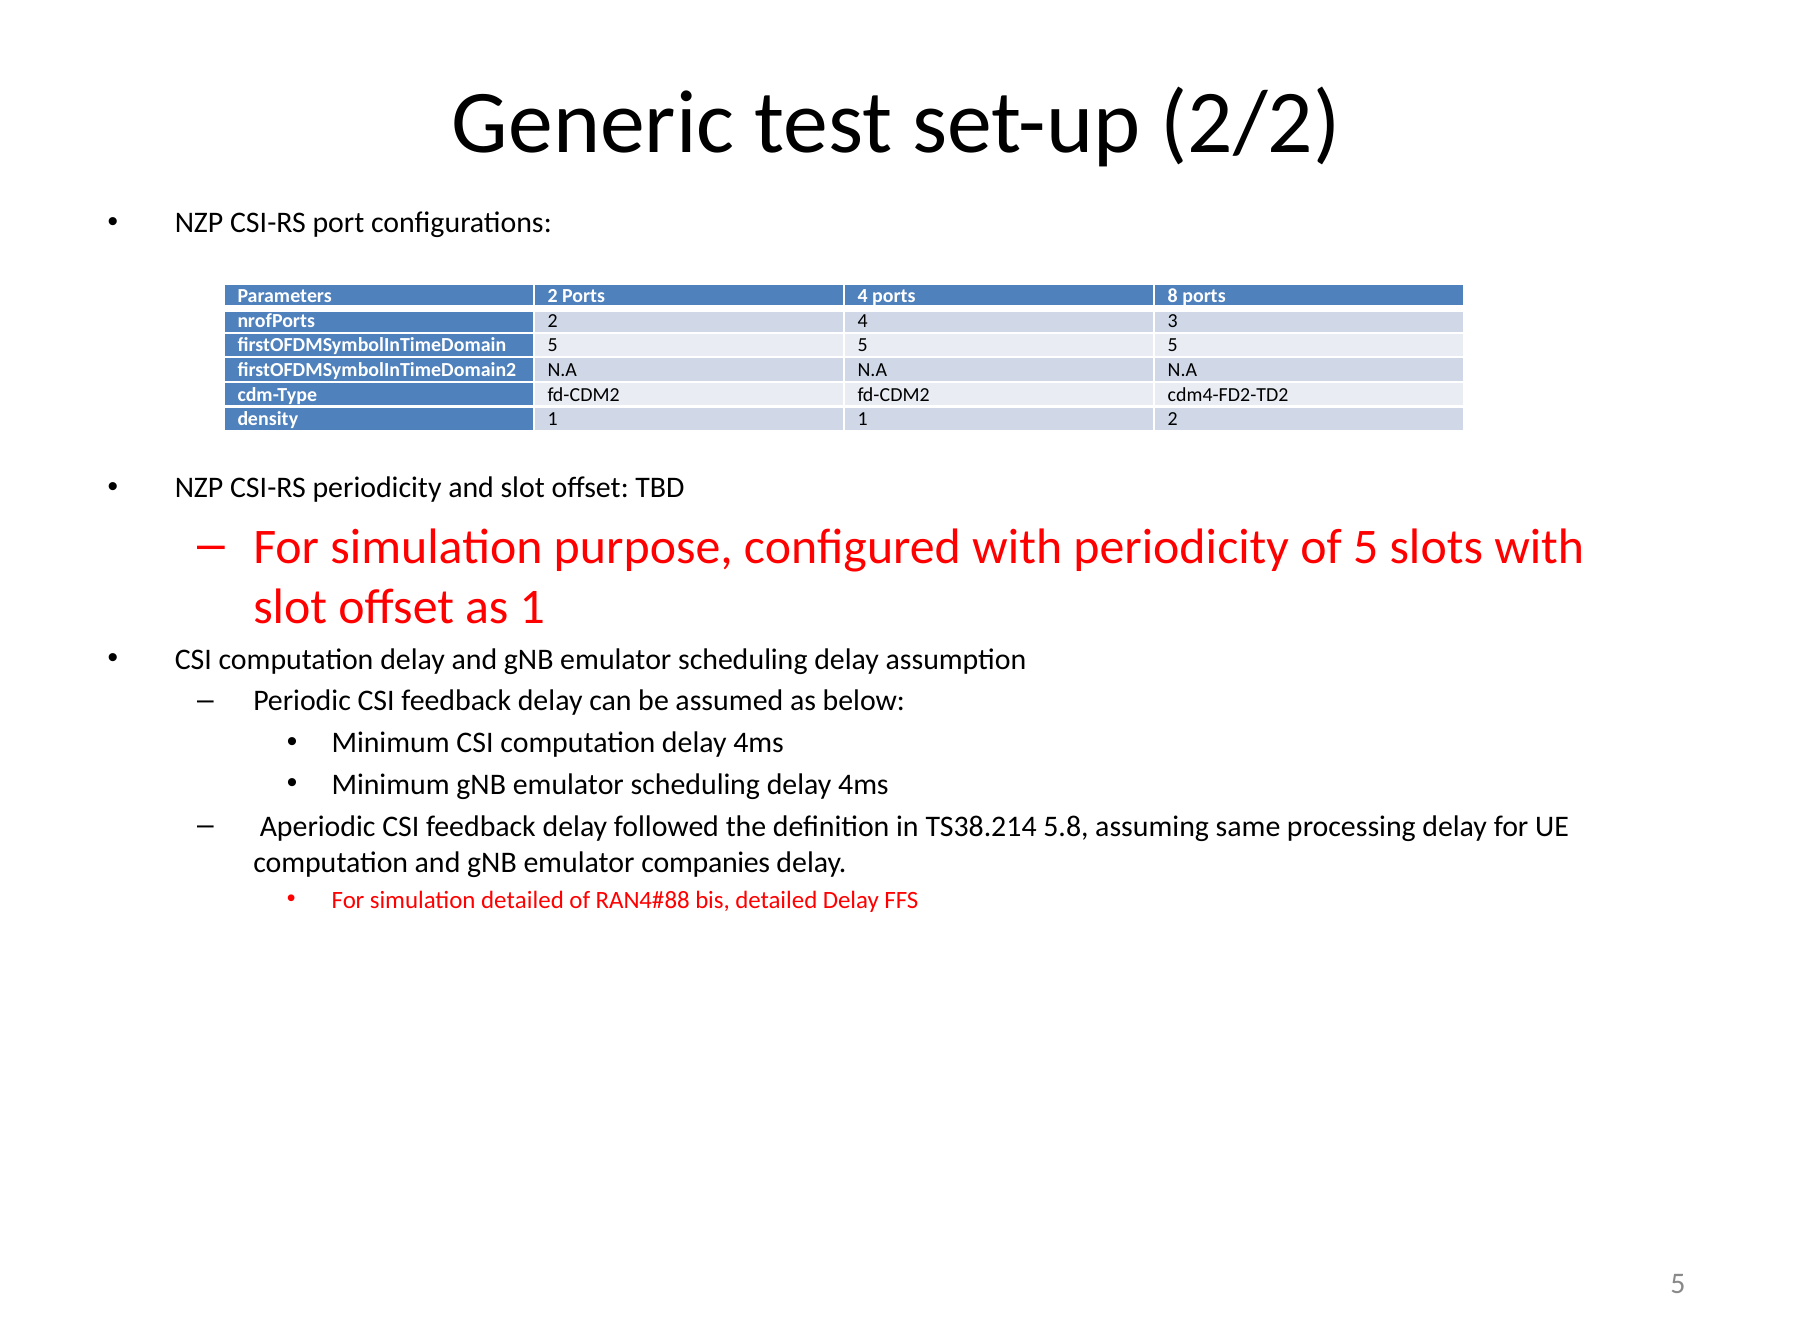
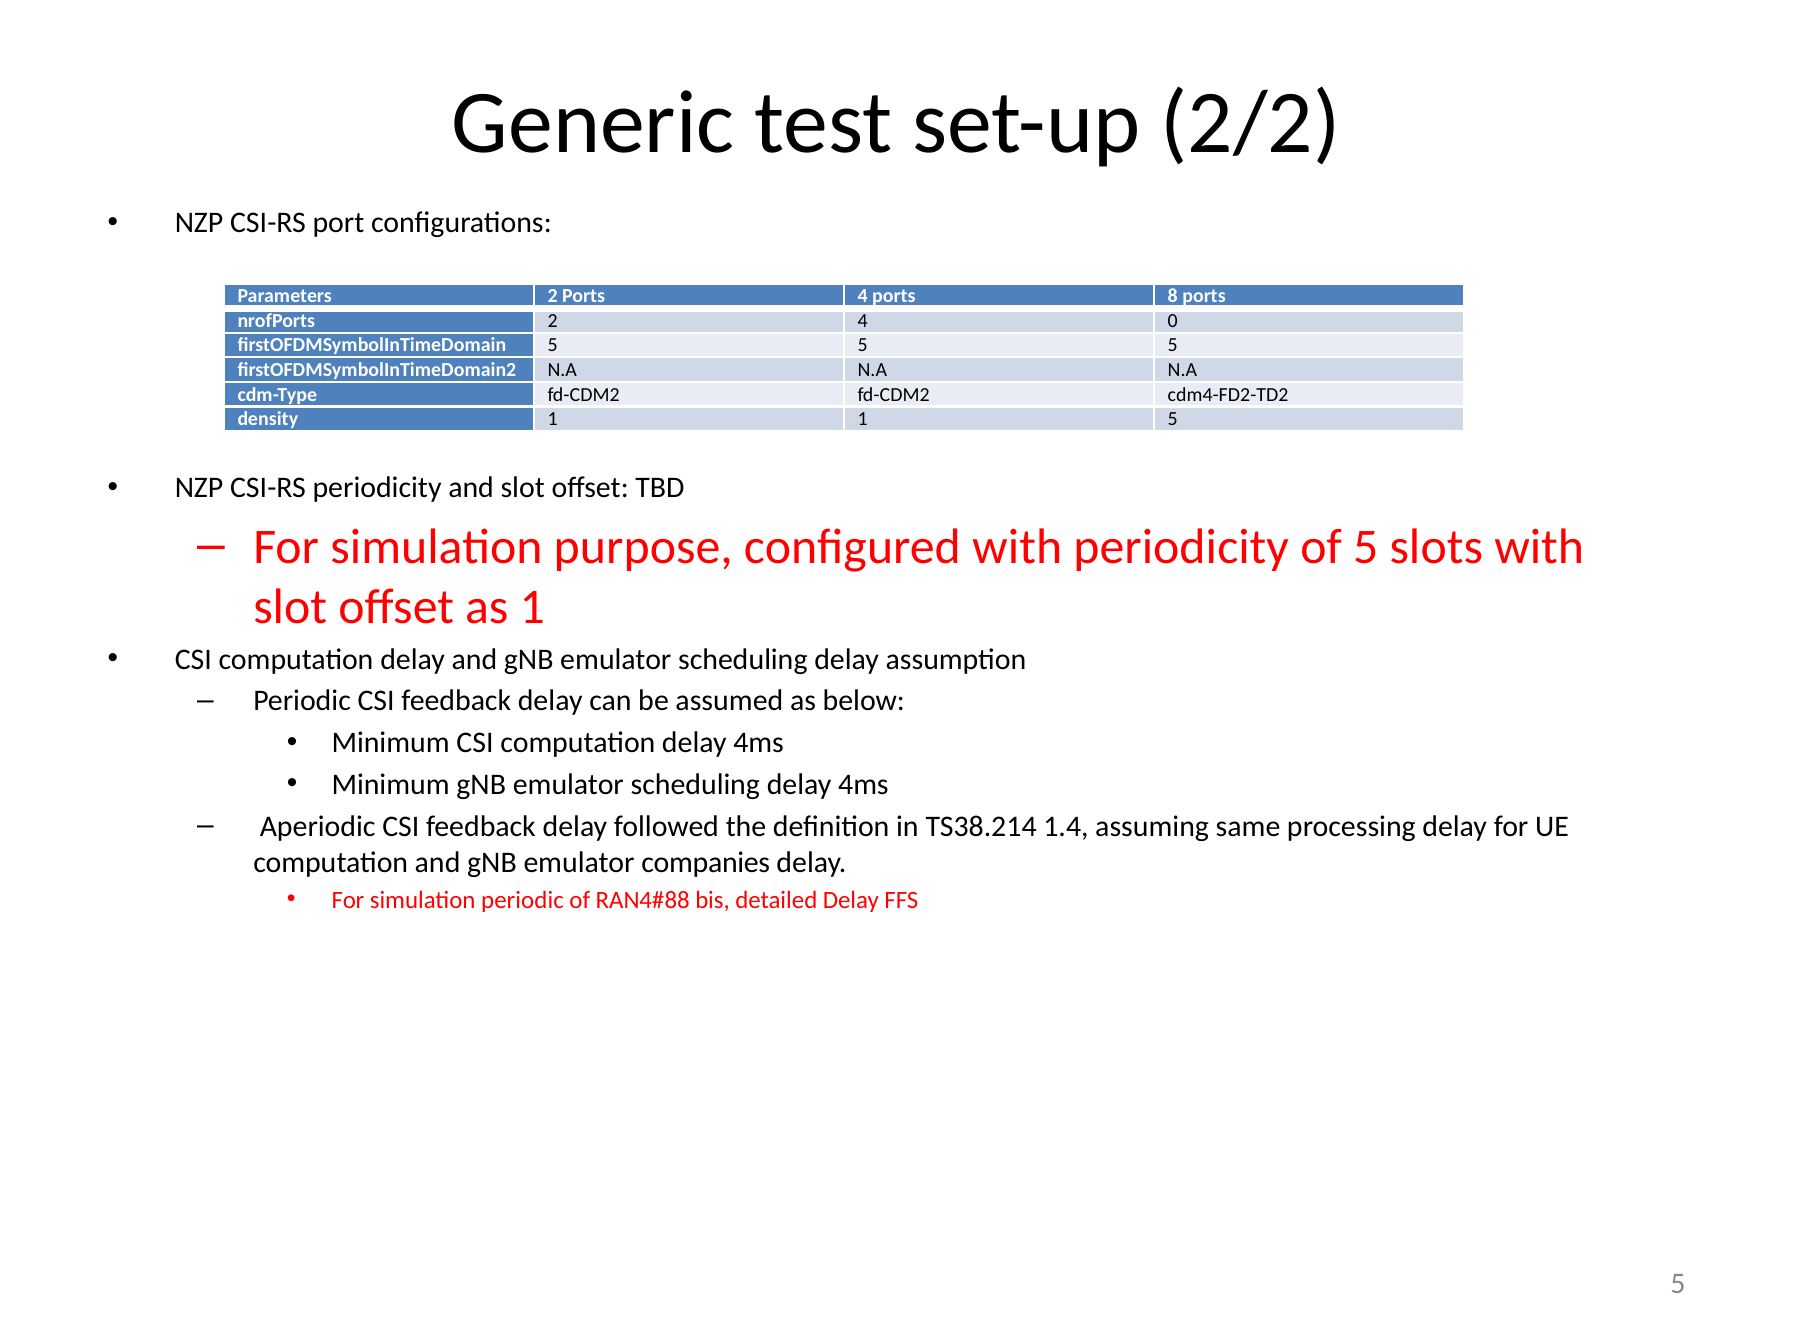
3: 3 -> 0 (1173, 321)
1 2: 2 -> 5 (1173, 419)
5.8: 5.8 -> 1.4 (1066, 827)
simulation detailed: detailed -> periodic (523, 900)
